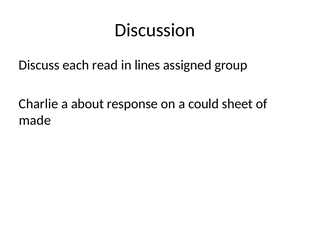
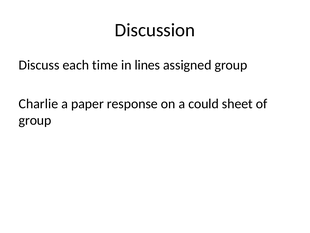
read: read -> time (105, 65)
about: about -> paper (87, 104)
made: made -> group (35, 120)
